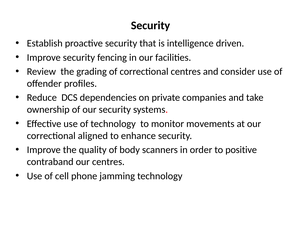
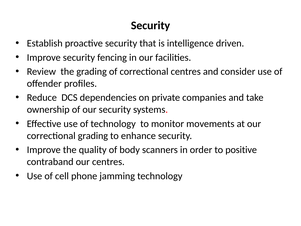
correctional aligned: aligned -> grading (93, 136)
